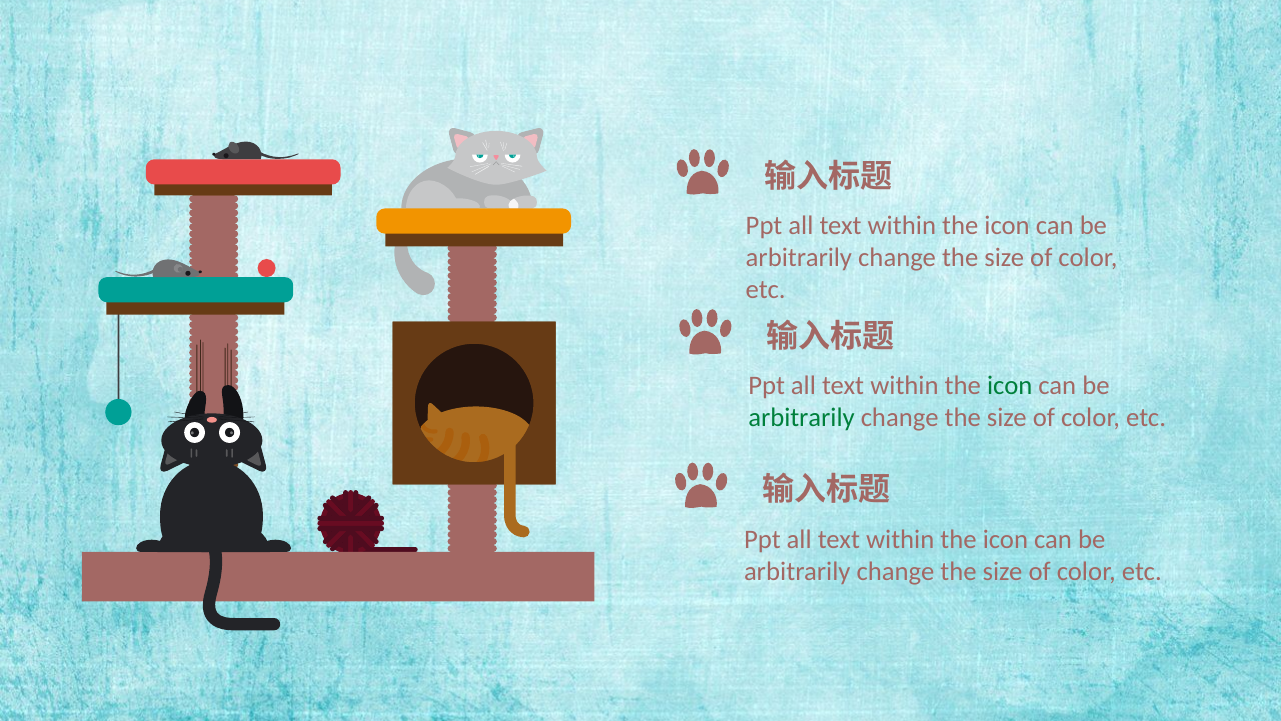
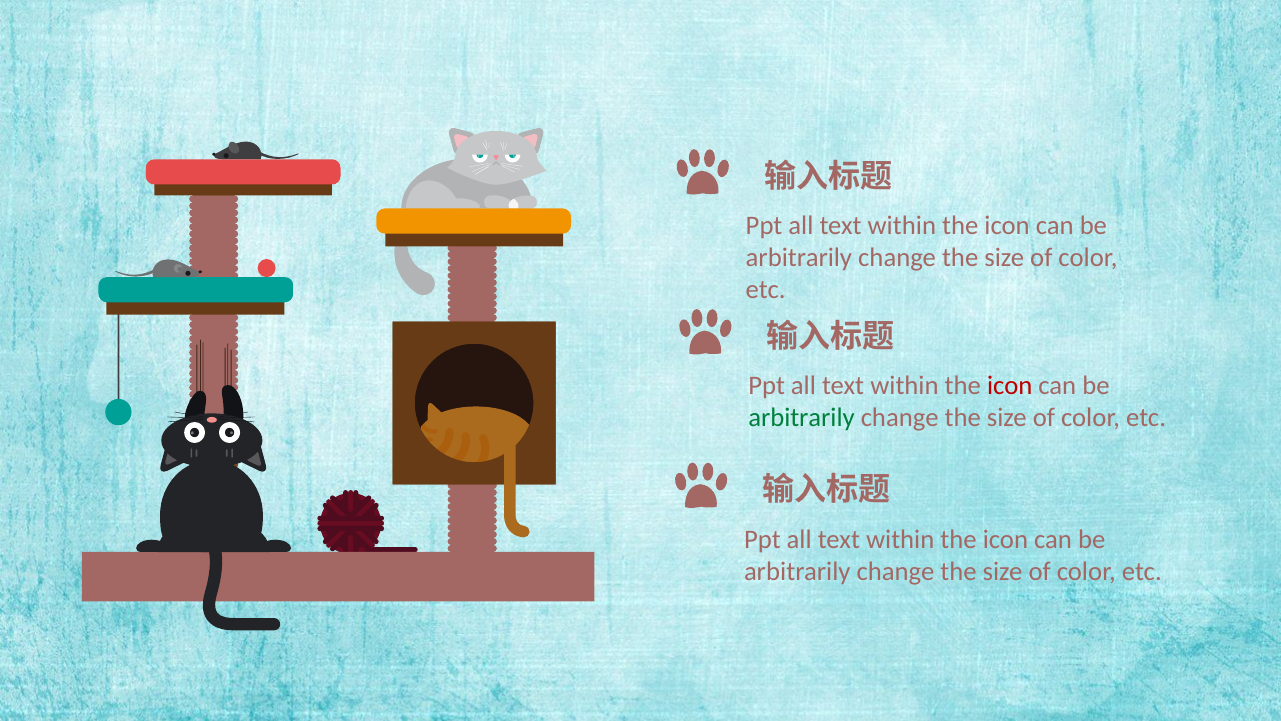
icon colour: green -> red (1010, 386)
